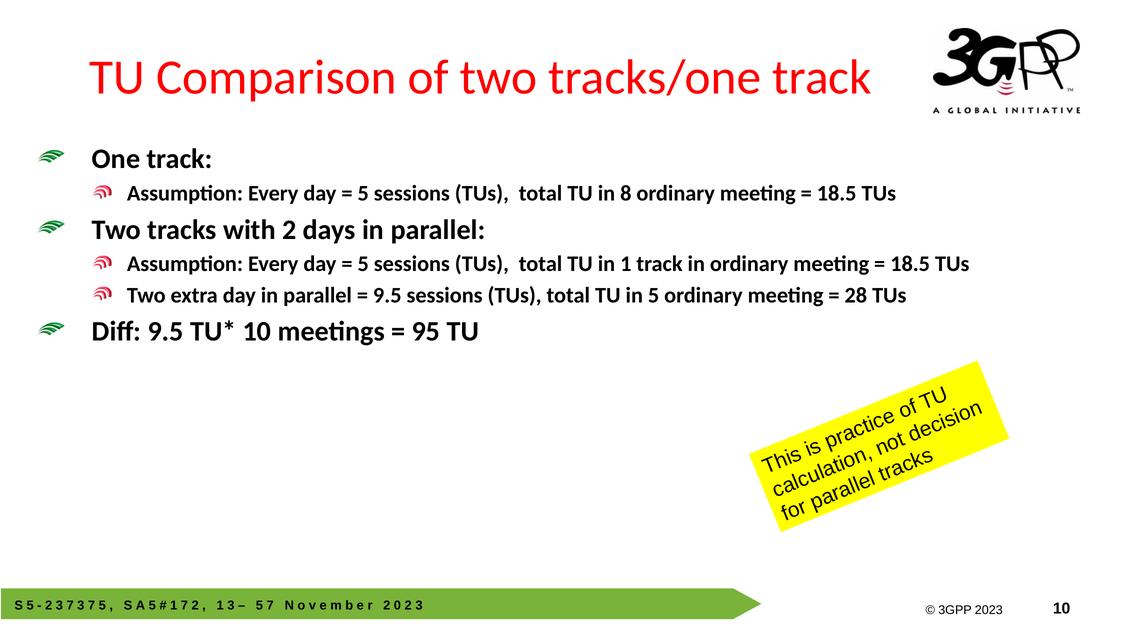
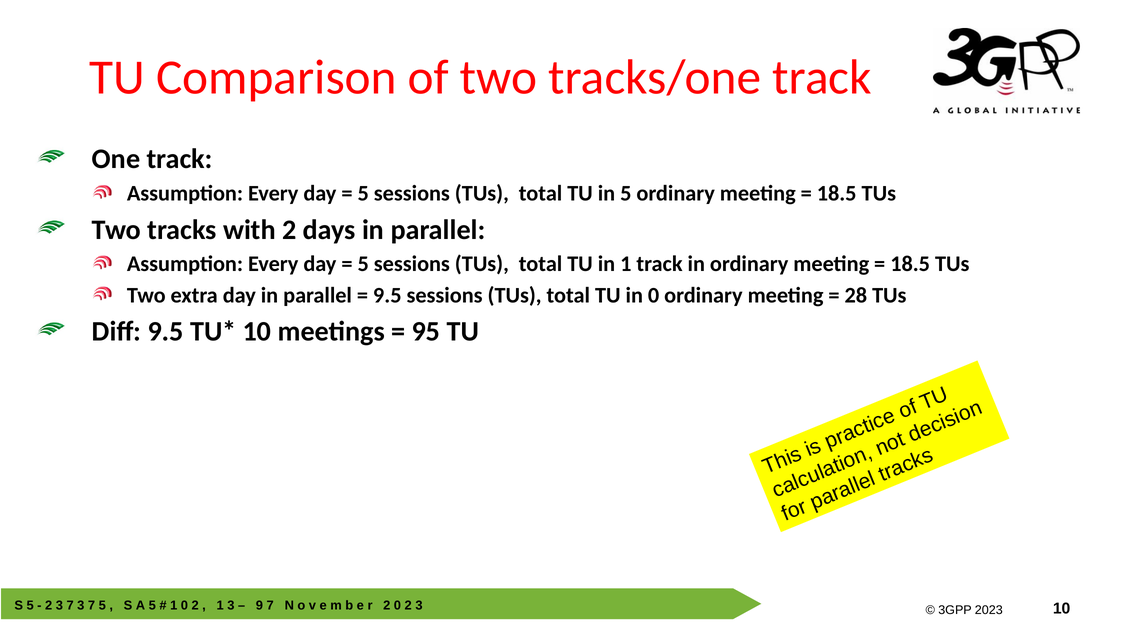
in 8: 8 -> 5 (626, 193)
in 5: 5 -> 0 (654, 295)
1 7: 7 -> 0 (184, 605)
5: 5 -> 9 (259, 605)
